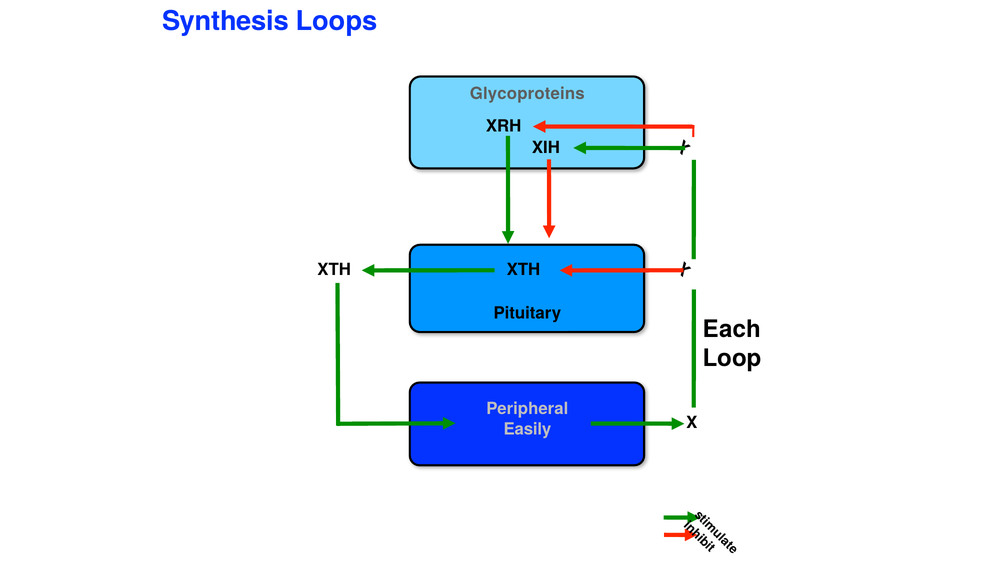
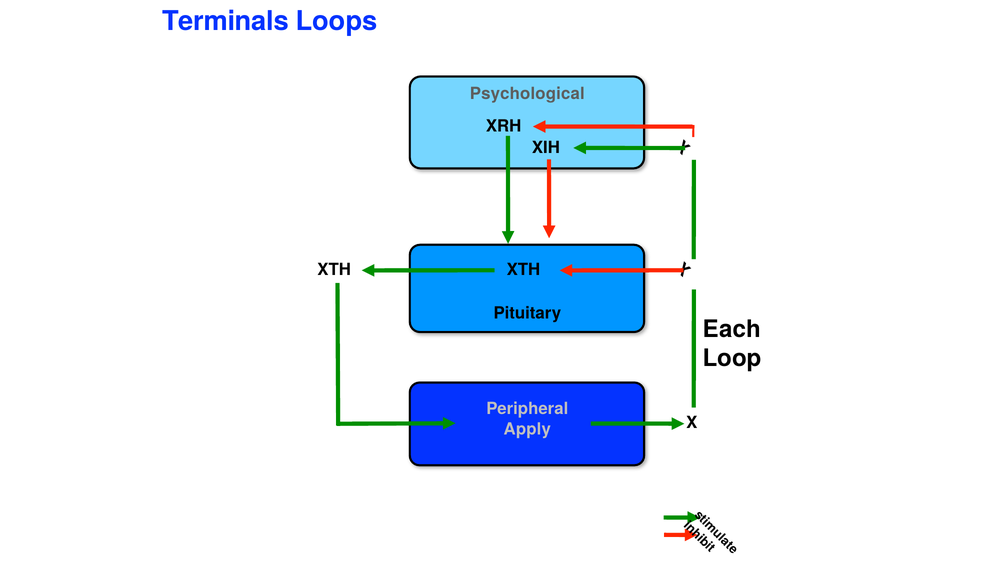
Synthesis: Synthesis -> Terminals (225, 21)
Glycoproteins: Glycoproteins -> Psychological (527, 93)
Easily: Easily -> Apply (527, 429)
